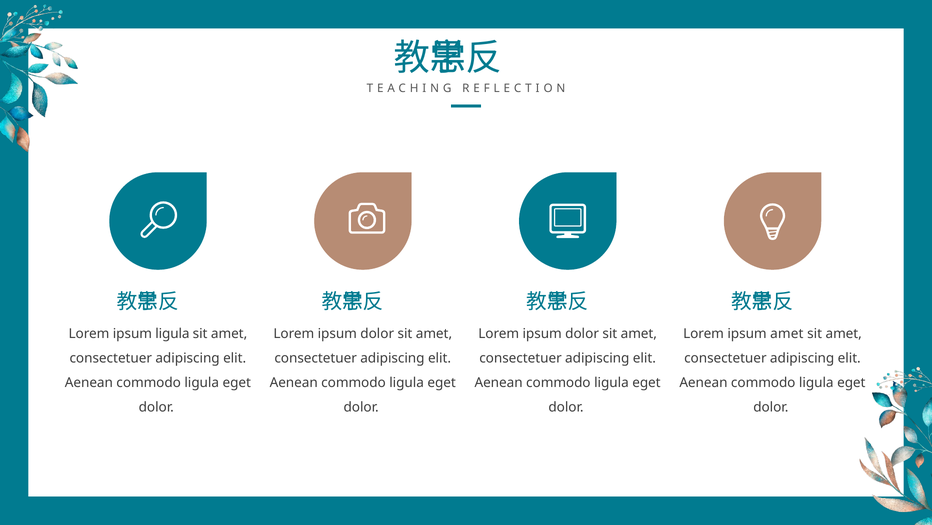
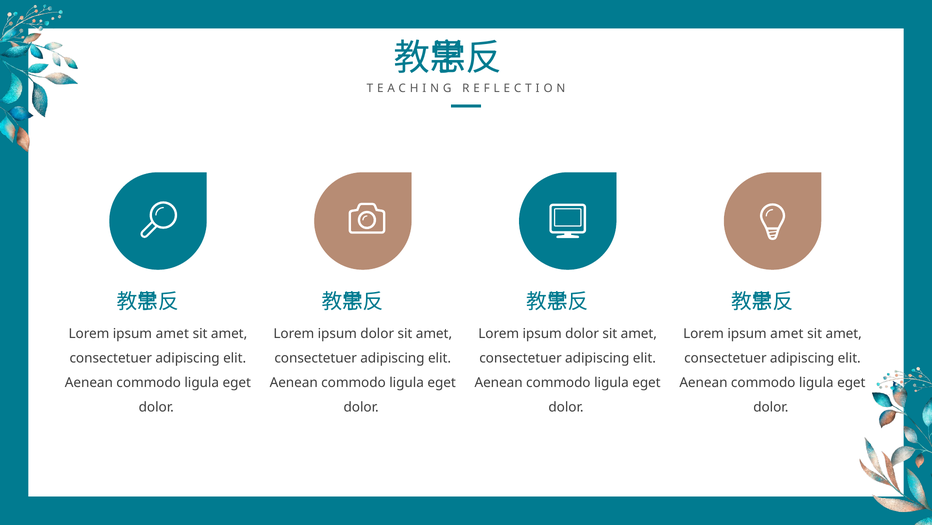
ligula: ligula -> amet (172, 333)
